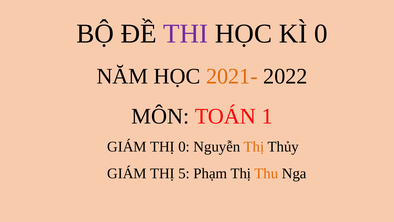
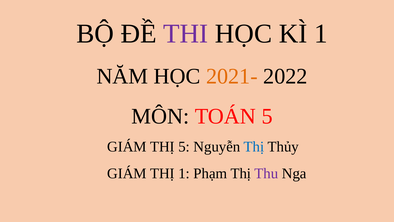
KÌ 0: 0 -> 1 (321, 34)
TOÁN 1: 1 -> 5 (267, 116)
THỊ 0: 0 -> 5 (184, 146)
Thị colour: orange -> blue (254, 146)
THỊ 5: 5 -> 1 (184, 173)
Thu colour: orange -> purple (266, 173)
